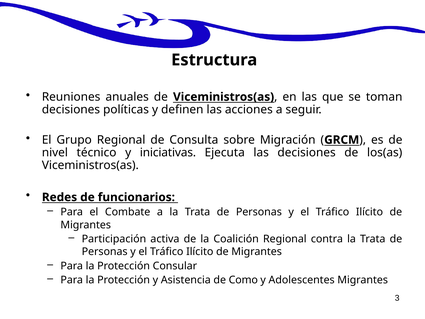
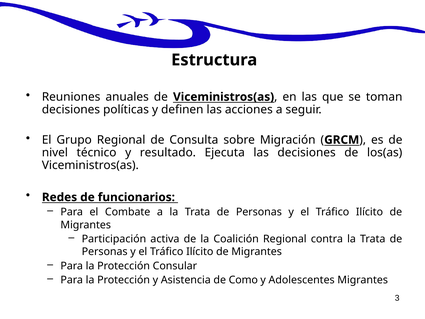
iniciativas: iniciativas -> resultado (168, 153)
